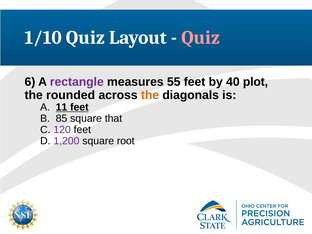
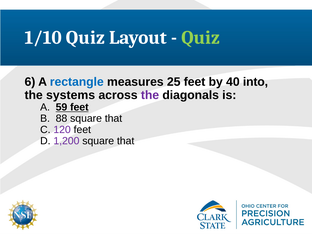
Quiz colour: pink -> light green (201, 38)
rectangle colour: purple -> blue (77, 82)
55: 55 -> 25 (174, 82)
plot: plot -> into (255, 82)
rounded: rounded -> systems (71, 95)
the colour: orange -> purple (150, 95)
11: 11 -> 59 (61, 107)
85: 85 -> 88 (61, 118)
root: root -> that (126, 141)
